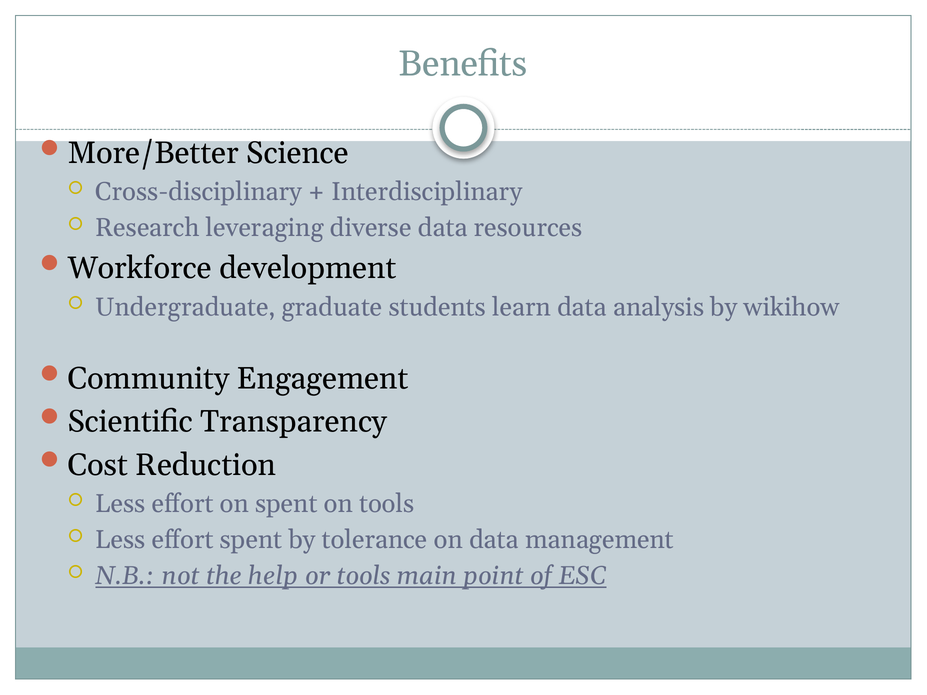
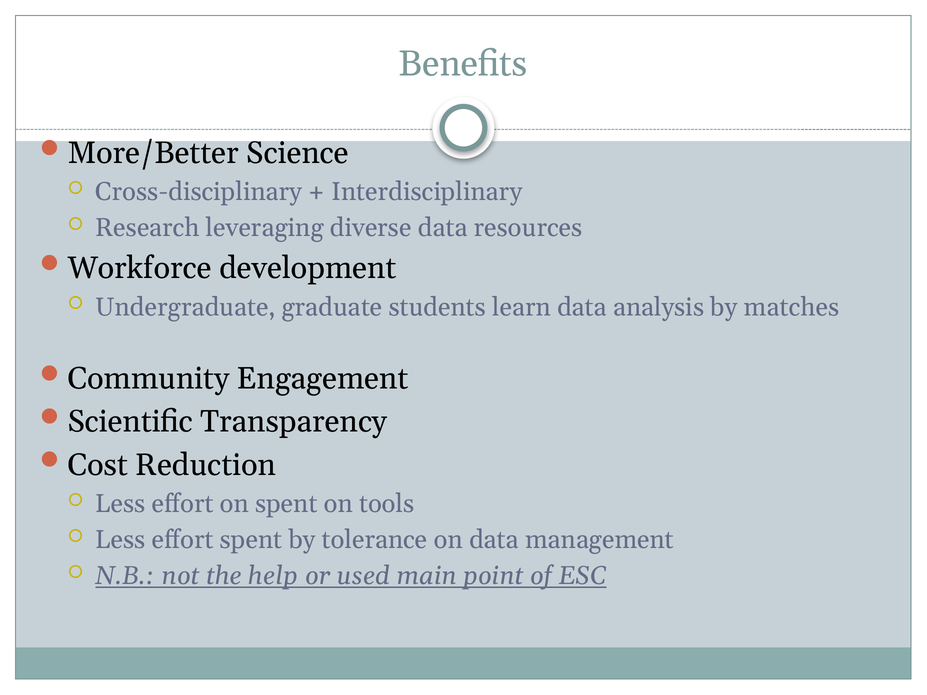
wikihow: wikihow -> matches (792, 307)
or tools: tools -> used (364, 576)
